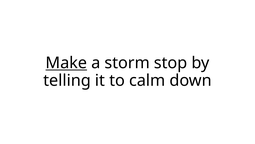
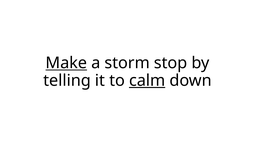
calm underline: none -> present (147, 80)
